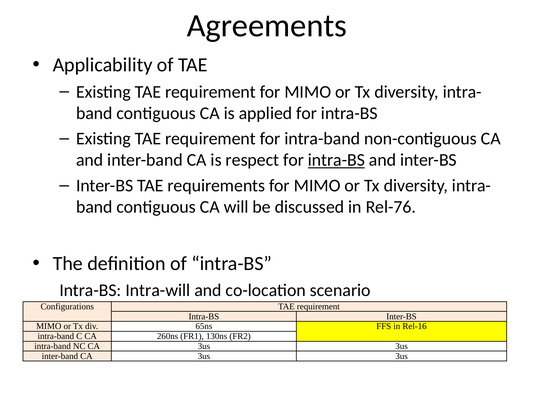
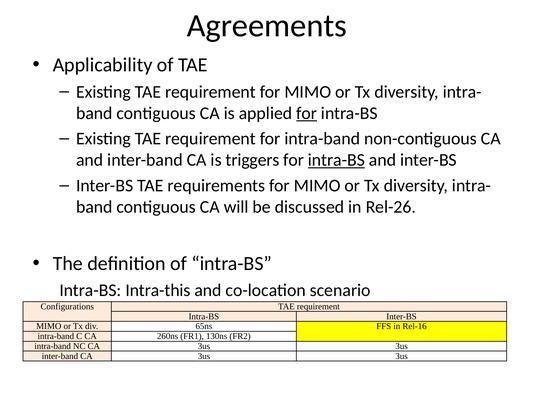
for underline: none -> present (307, 113)
respect: respect -> triggers (253, 160)
Rel-76: Rel-76 -> Rel-26 (391, 207)
Intra-will: Intra-will -> Intra-this (158, 290)
